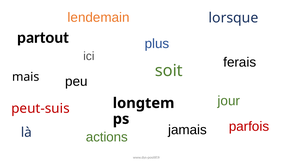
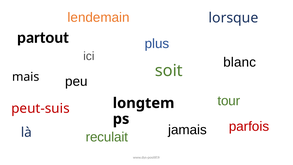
ferais: ferais -> blanc (240, 62)
jour: jour -> tour (229, 101)
actions: actions -> reculait (107, 137)
